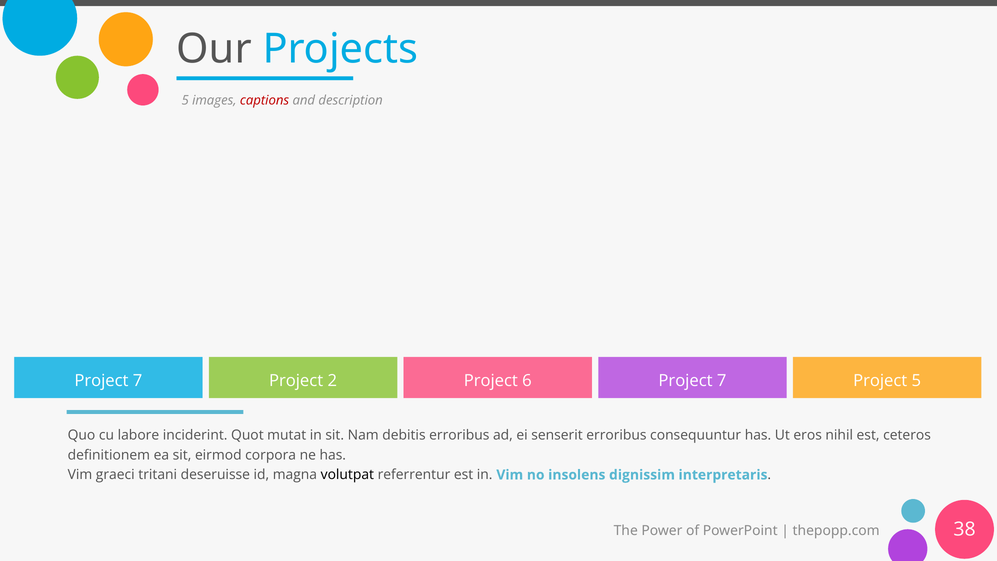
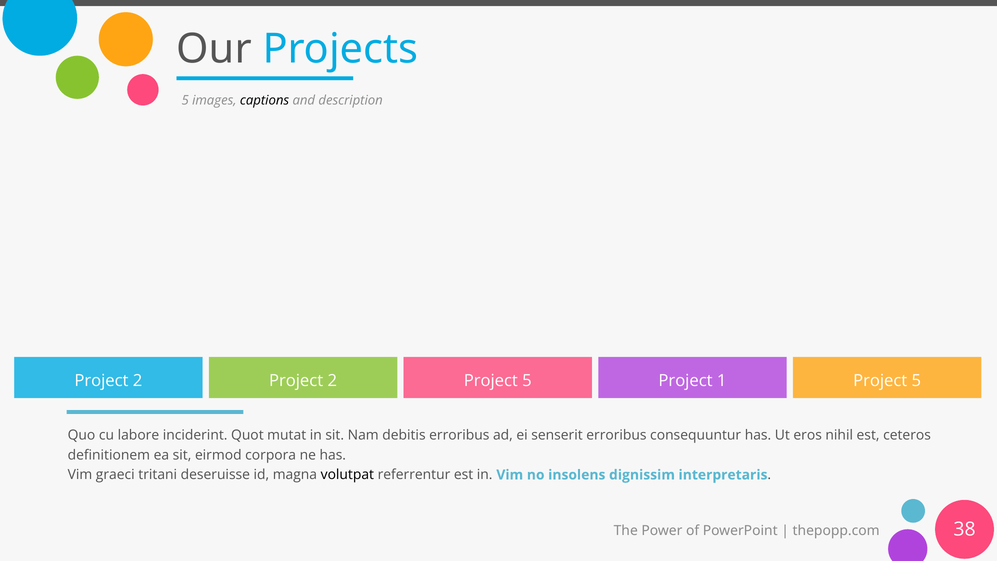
captions colour: red -> black (265, 101)
7: 7 -> 2 (138, 381)
6: 6 -> 5 (527, 381)
7: 7 -> 1 (722, 381)
